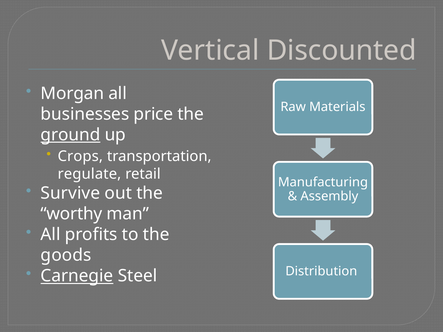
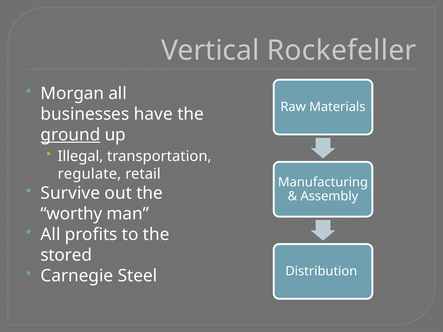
Discounted: Discounted -> Rockefeller (341, 50)
price: price -> have (153, 114)
Crops: Crops -> Illegal (80, 156)
goods: goods -> stored (66, 255)
Carnegie underline: present -> none (77, 276)
